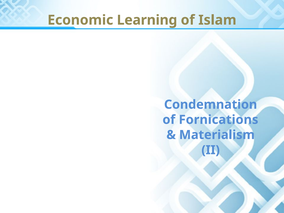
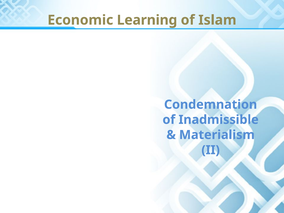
Fornications: Fornications -> Inadmissible (219, 120)
